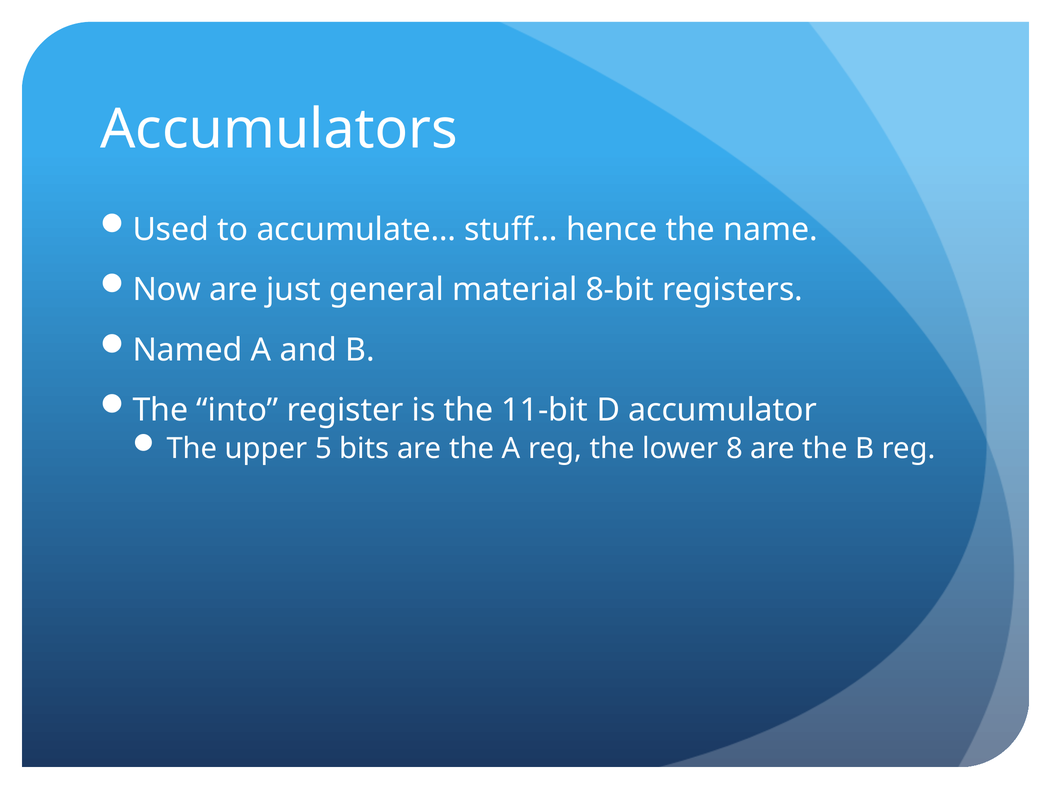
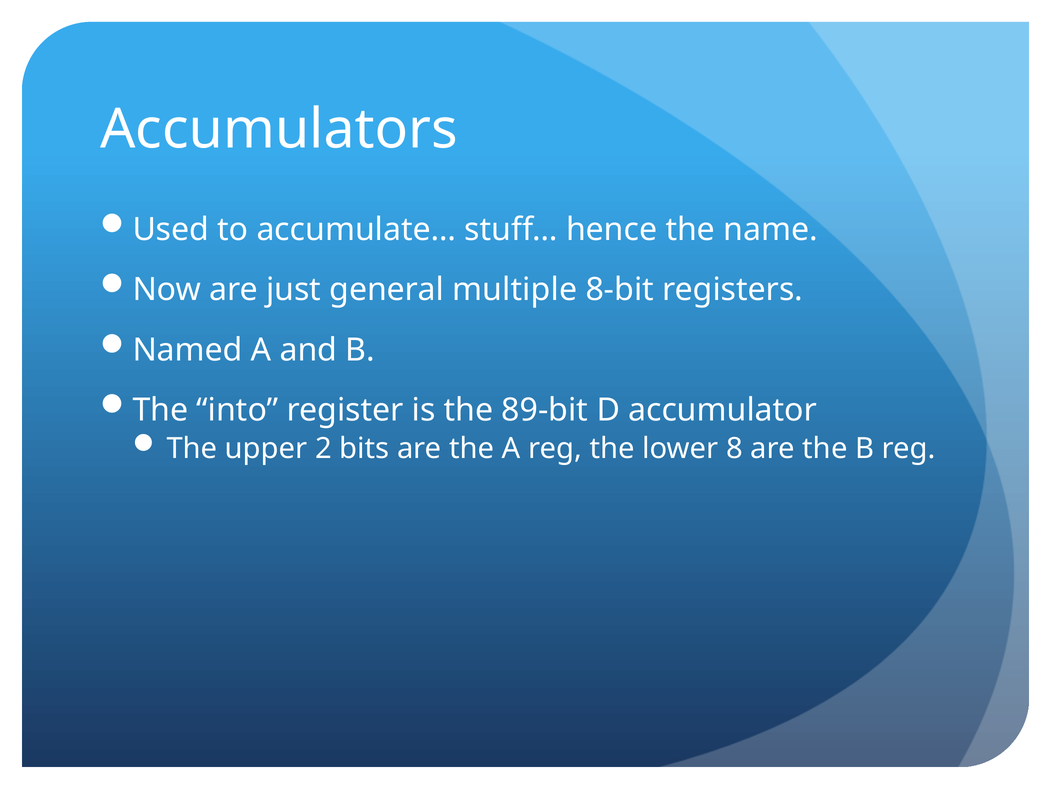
material: material -> multiple (515, 290)
11-bit: 11-bit -> 89-bit (545, 410)
5: 5 -> 2 (323, 448)
